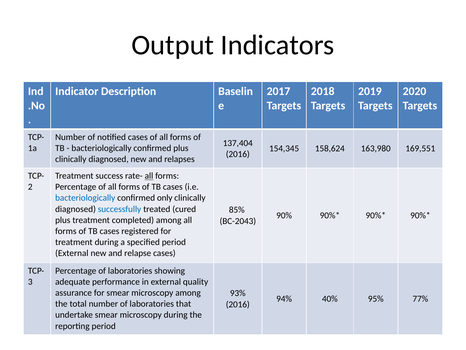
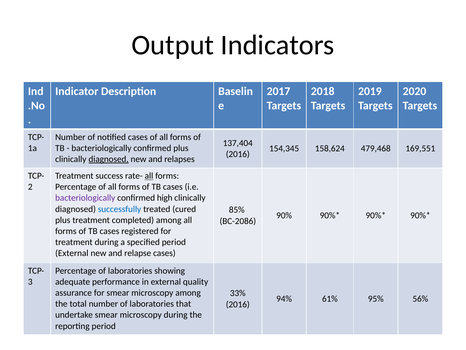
163,980: 163,980 -> 479,468 (376, 148)
diagnosed underline: none -> present (109, 159)
bacteriologically colour: blue -> purple (85, 198)
only: only -> high (165, 198)
BC-2043: BC-2043 -> BC-2086 (238, 221)
93%: 93% -> 33% (238, 293)
40%: 40% -> 61% (330, 298)
77%: 77% -> 56% (420, 298)
